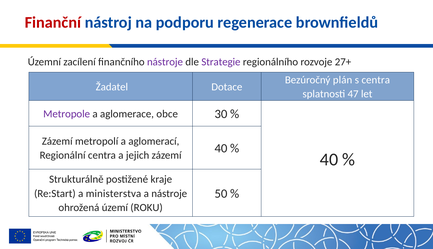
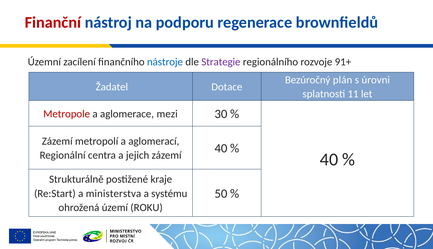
nástroje colour: purple -> blue (165, 62)
27+: 27+ -> 91+ (343, 62)
s centra: centra -> úrovni (376, 80)
47: 47 -> 11 (353, 94)
Metropole colour: purple -> red (67, 114)
obce: obce -> mezi (167, 114)
a nástroje: nástroje -> systému (169, 194)
